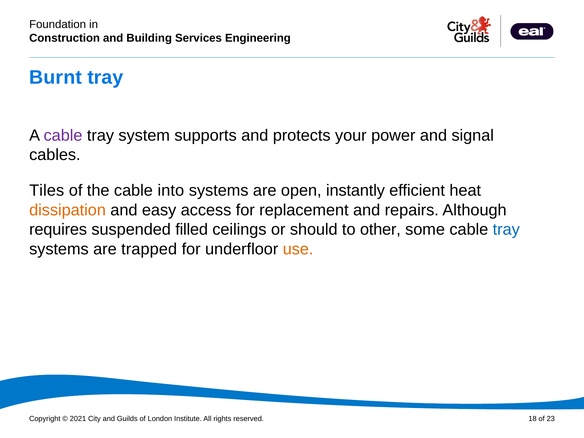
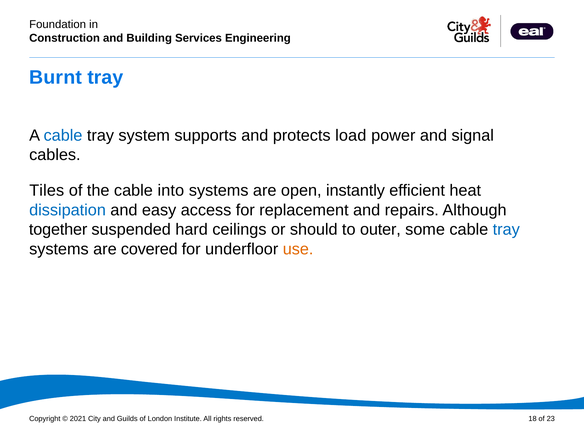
cable colour: purple -> blue (63, 135)
your: your -> load (351, 135)
dissipation colour: orange -> blue (68, 210)
requires: requires -> together (58, 230)
filled: filled -> hard (192, 230)
other: other -> outer (380, 230)
trapped: trapped -> covered (149, 249)
